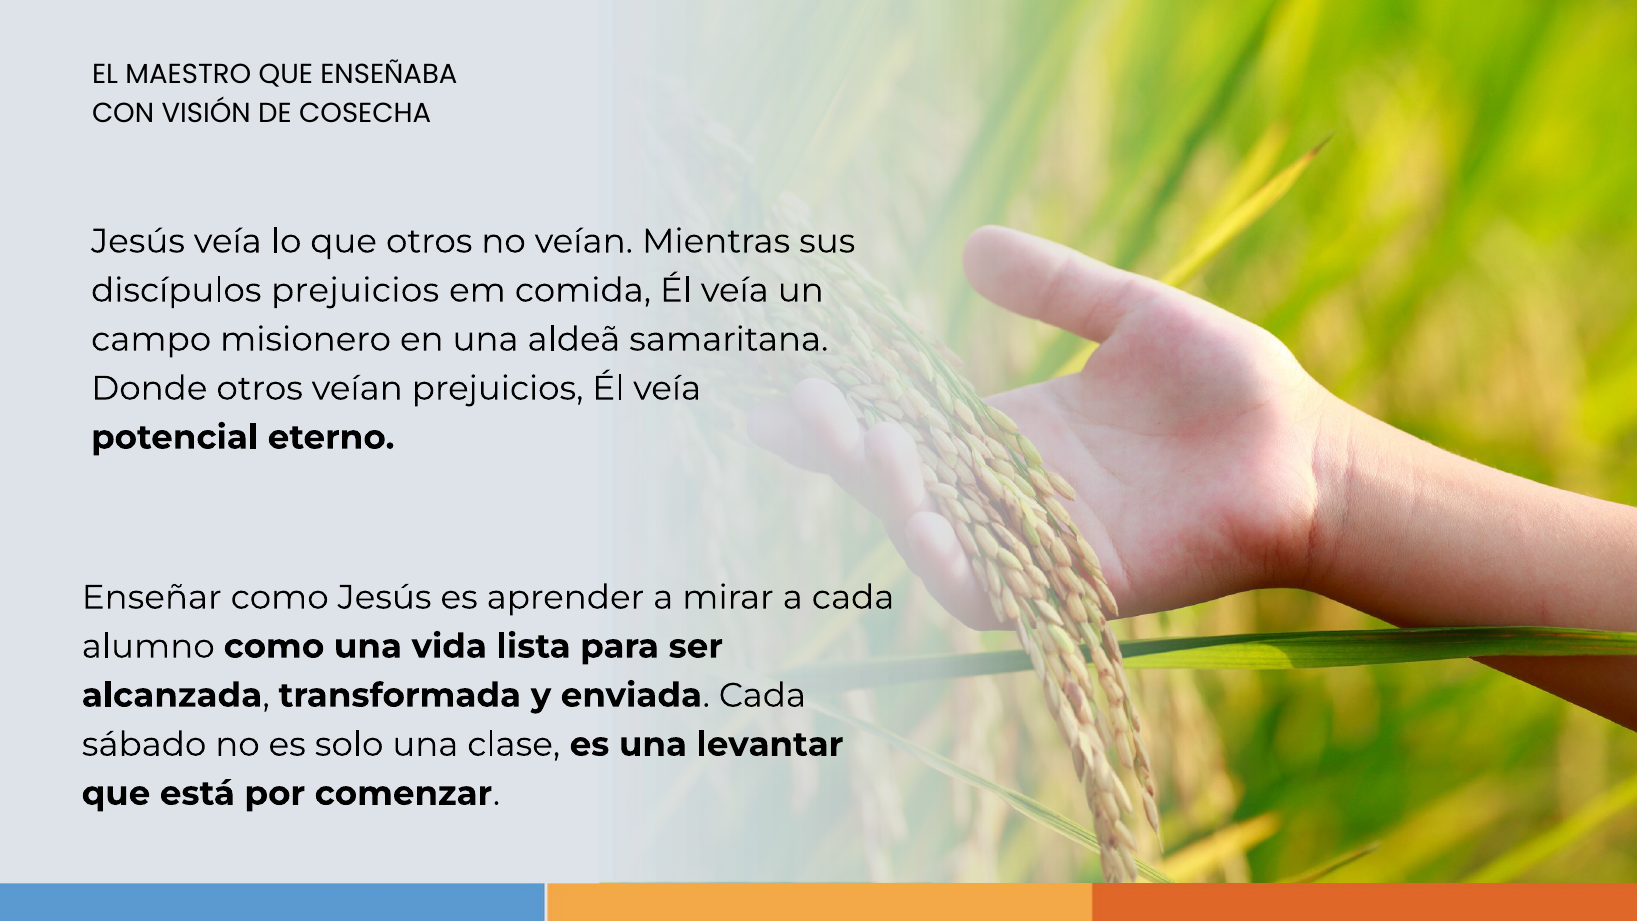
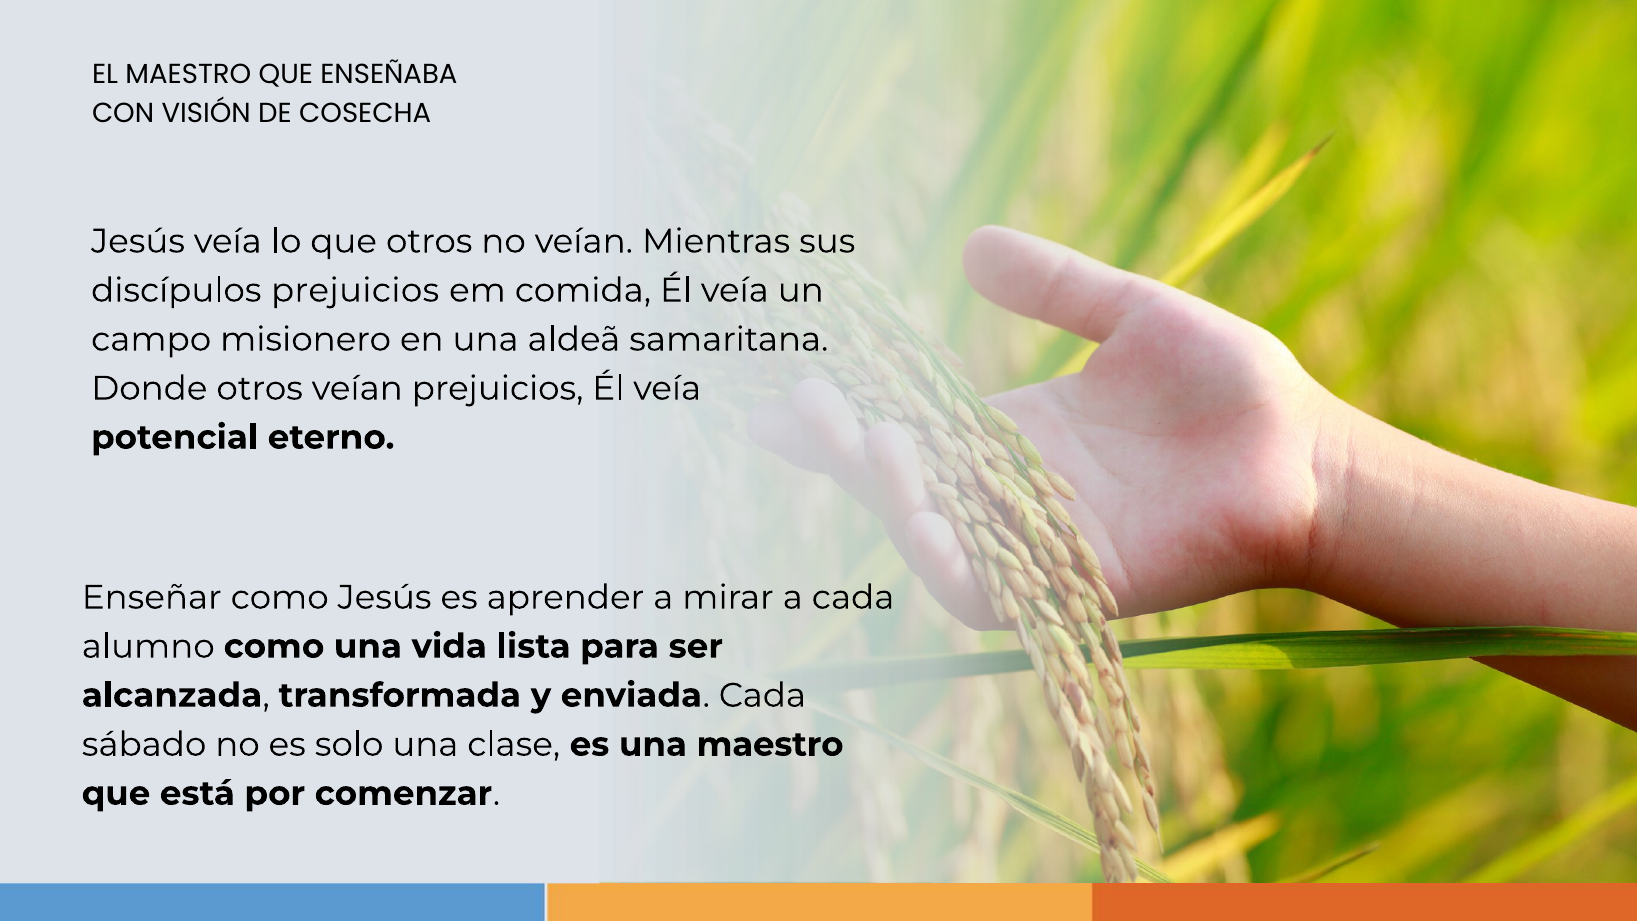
una levantar: levantar -> maestro (770, 744)
